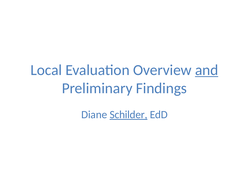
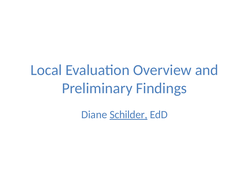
and underline: present -> none (207, 70)
